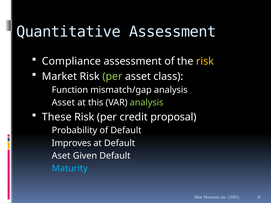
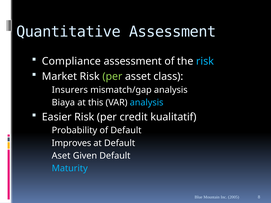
risk colour: yellow -> light blue (205, 61)
Function: Function -> Insurers (70, 90)
Asset: Asset -> Biaya (63, 103)
analysis colour: light green -> light blue (147, 103)
These: These -> Easier (57, 117)
proposal: proposal -> kualitatif (173, 117)
